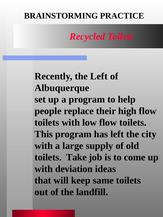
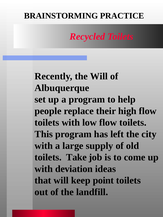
the Left: Left -> Will (99, 76)
same: same -> point (103, 181)
